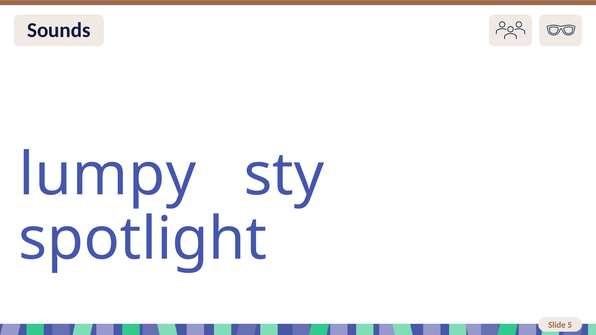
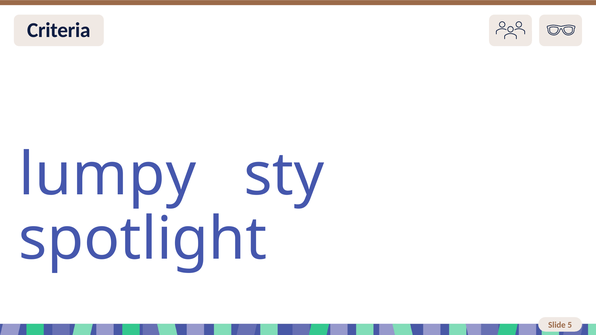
Sounds: Sounds -> Criteria (59, 30)
